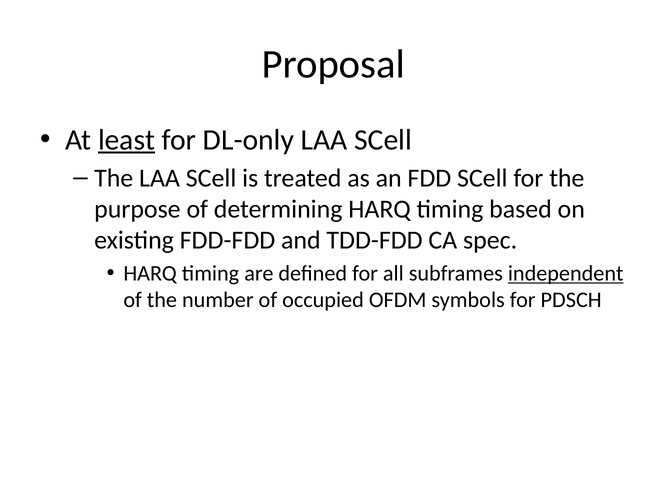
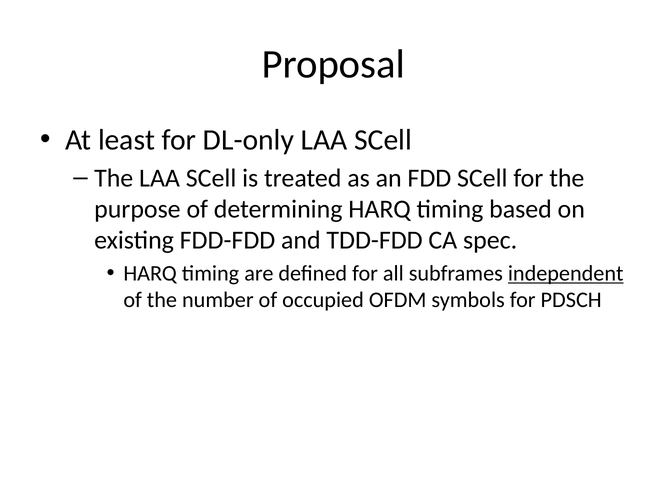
least underline: present -> none (126, 140)
